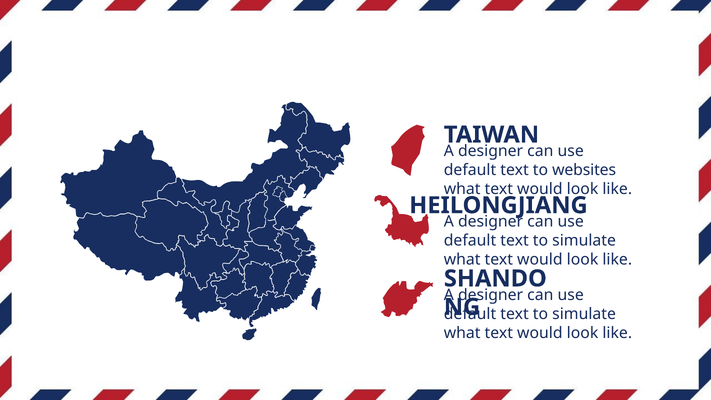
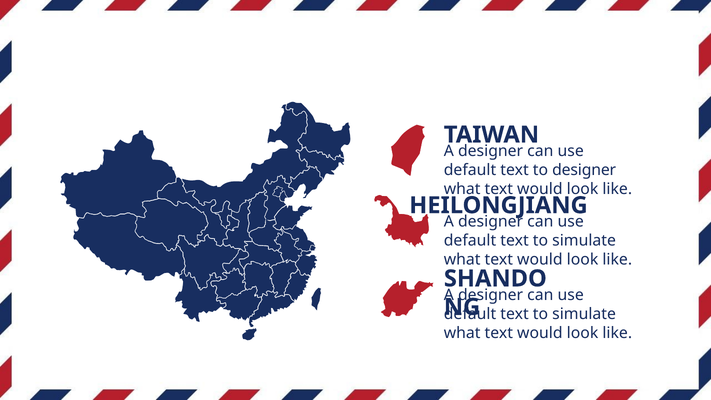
to websites: websites -> designer (584, 170)
